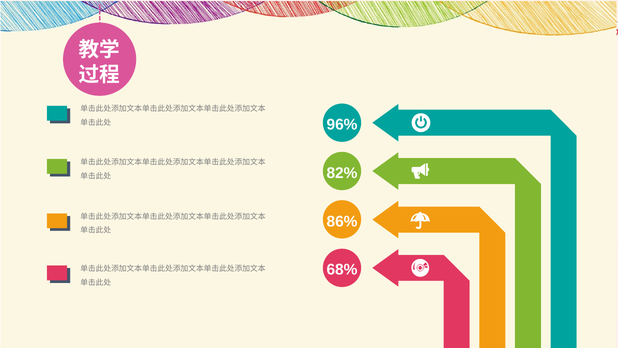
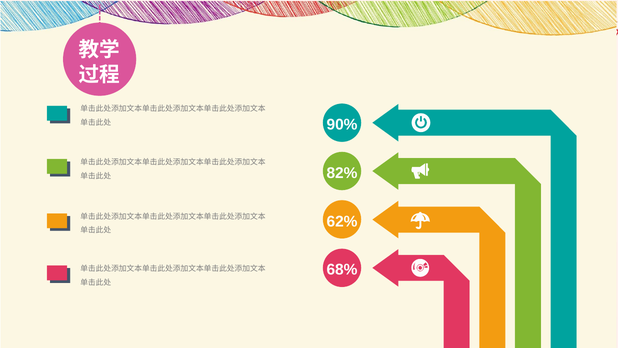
96%: 96% -> 90% (342, 125)
86%: 86% -> 62% (342, 221)
